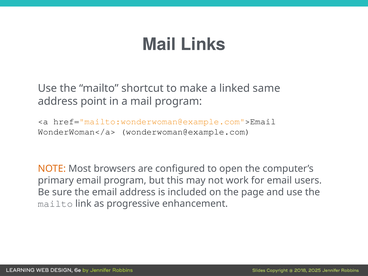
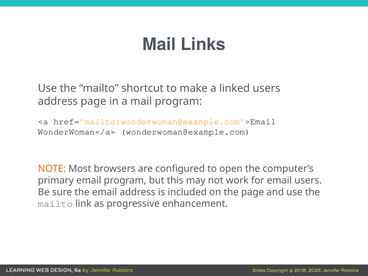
linked same: same -> users (267, 88)
address point: point -> page (93, 101)
